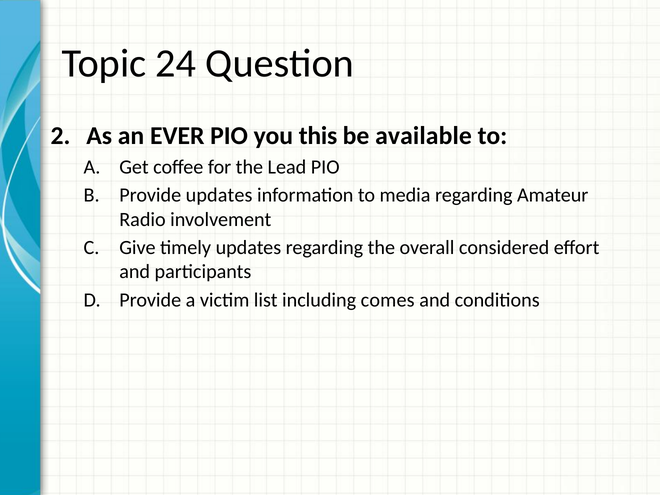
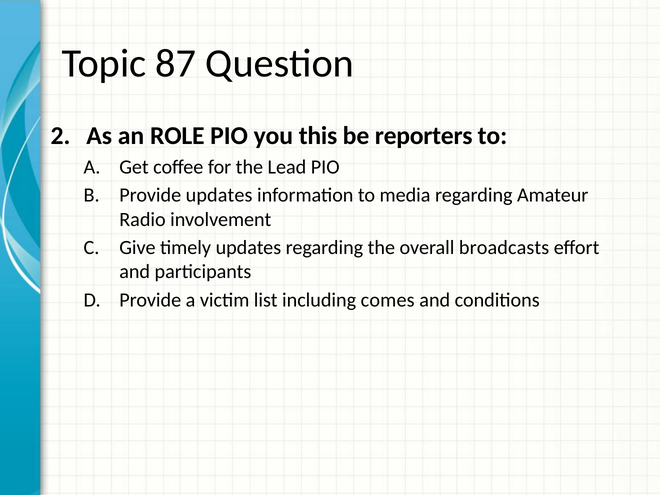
24: 24 -> 87 (176, 64)
EVER: EVER -> ROLE (177, 136)
available: available -> reporters (424, 136)
considered: considered -> broadcasts (504, 248)
